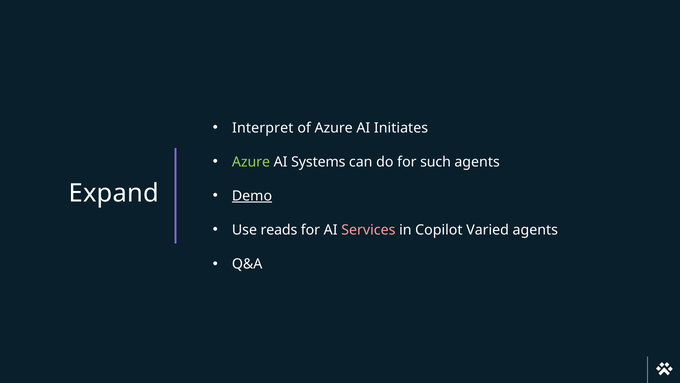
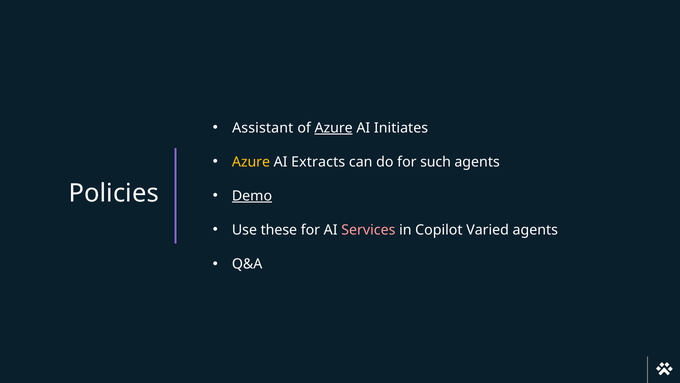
Interpret: Interpret -> Assistant (263, 128)
Azure underline: none -> present (334, 128)
Azure colour: light green -> yellow (251, 162)
Systems: Systems -> Extracts (318, 162)
Expand: Expand -> Policies (114, 193)
reads: reads -> these (279, 230)
